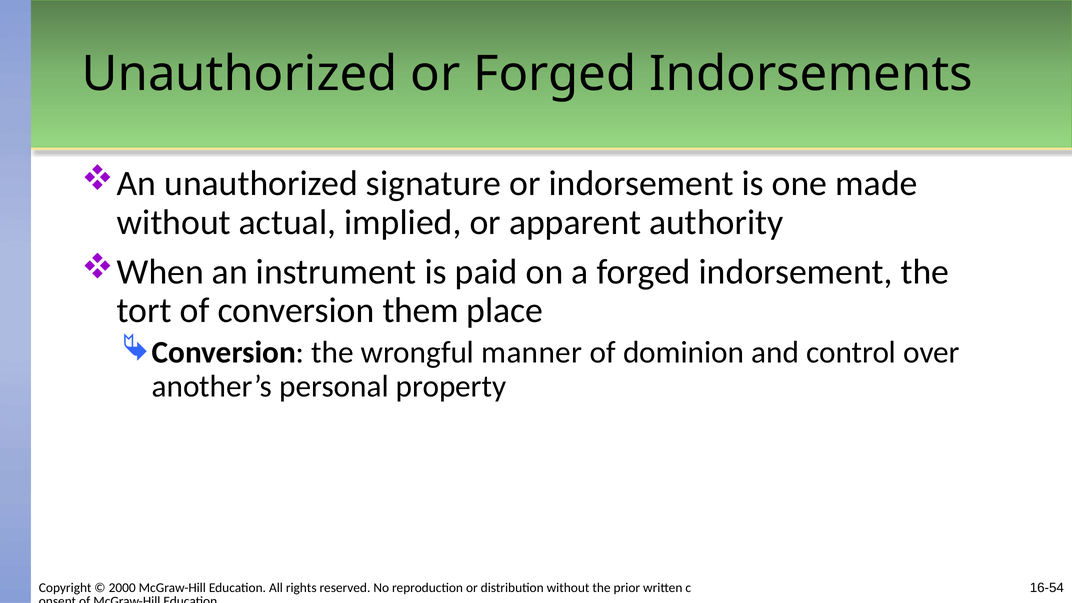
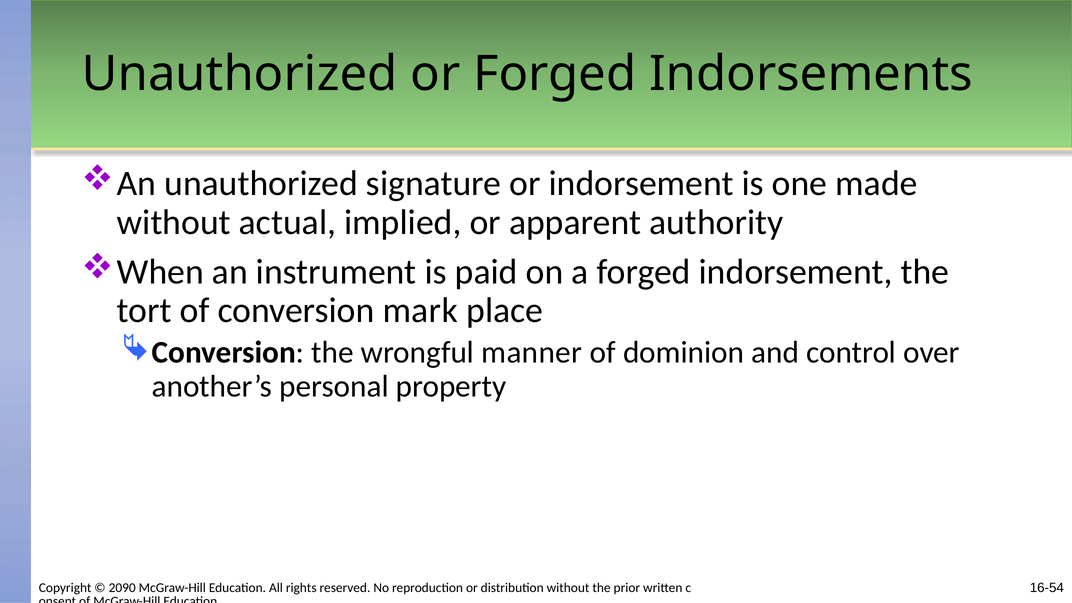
them: them -> mark (420, 311)
2000: 2000 -> 2090 (122, 588)
